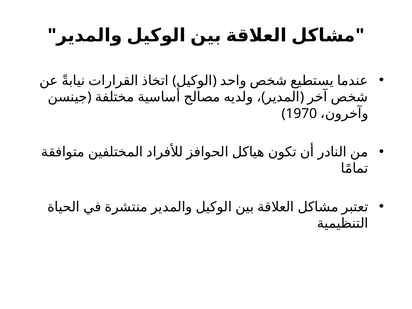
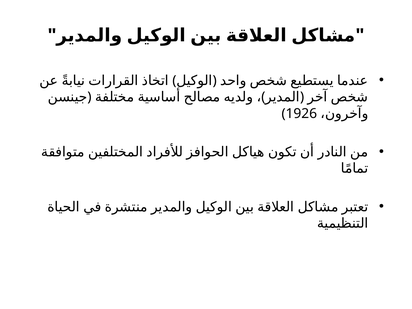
1970: 1970 -> 1926 (301, 113)
